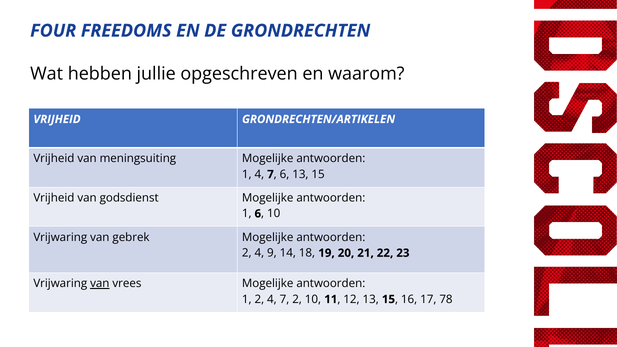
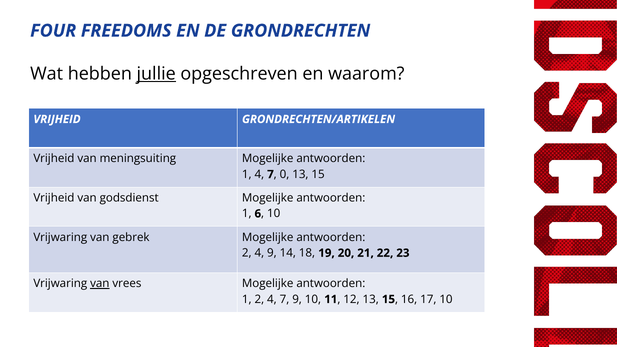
jullie underline: none -> present (156, 74)
7 6: 6 -> 0 (284, 174)
7 2: 2 -> 9 (297, 299)
17 78: 78 -> 10 (446, 299)
